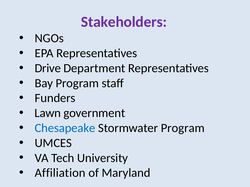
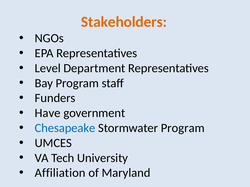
Stakeholders colour: purple -> orange (124, 22)
Drive: Drive -> Level (48, 68)
Lawn: Lawn -> Have (48, 113)
